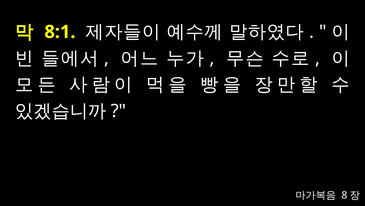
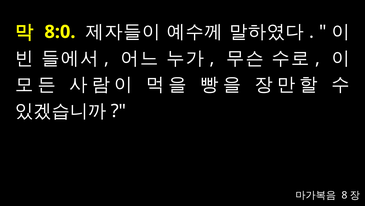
8:1: 8:1 -> 8:0 (60, 32)
